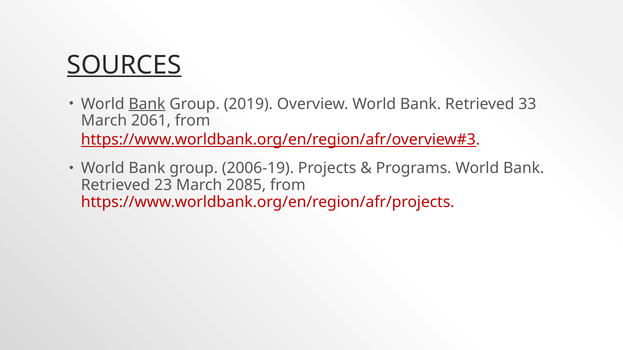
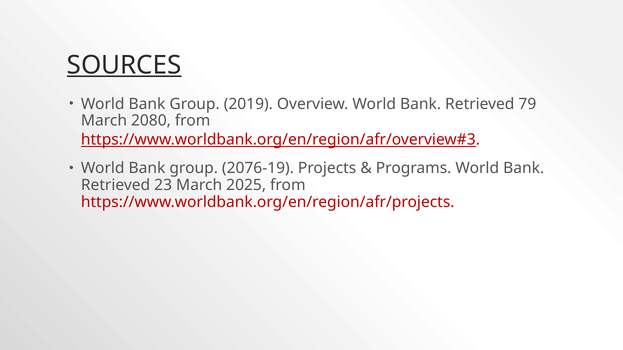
Bank underline: present -> none (147, 104)
33: 33 -> 79 (527, 104)
2061: 2061 -> 2080 (151, 121)
2006-19: 2006-19 -> 2076-19 (258, 169)
2085: 2085 -> 2025 (246, 185)
